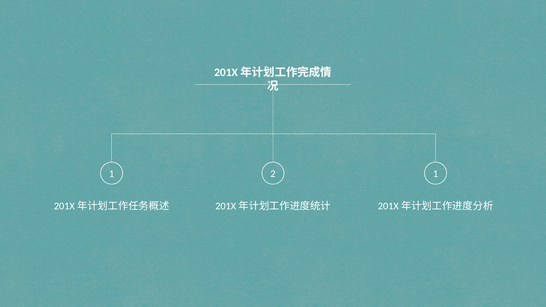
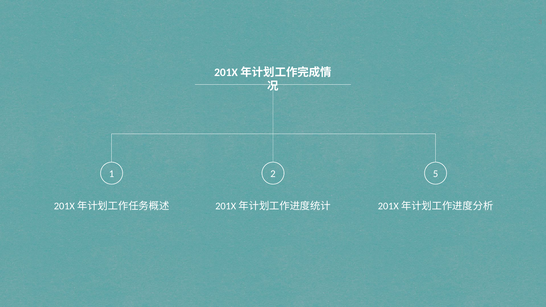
2 1: 1 -> 5 (436, 174)
